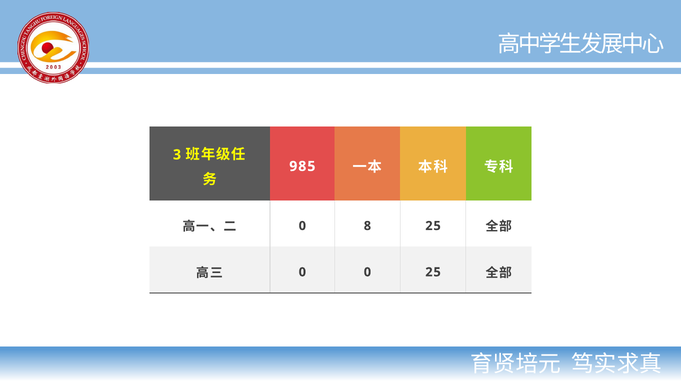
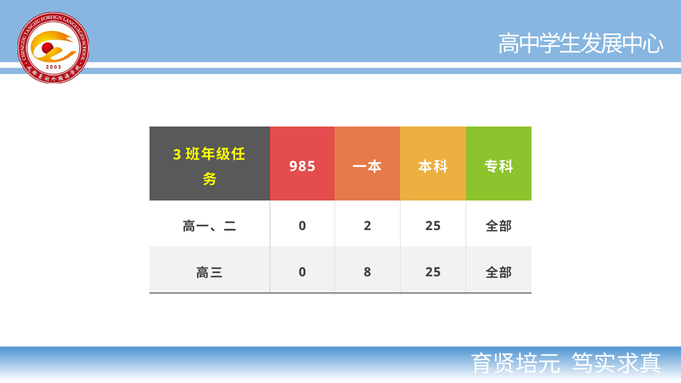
8: 8 -> 2 (367, 226)
0 0: 0 -> 8 (367, 272)
